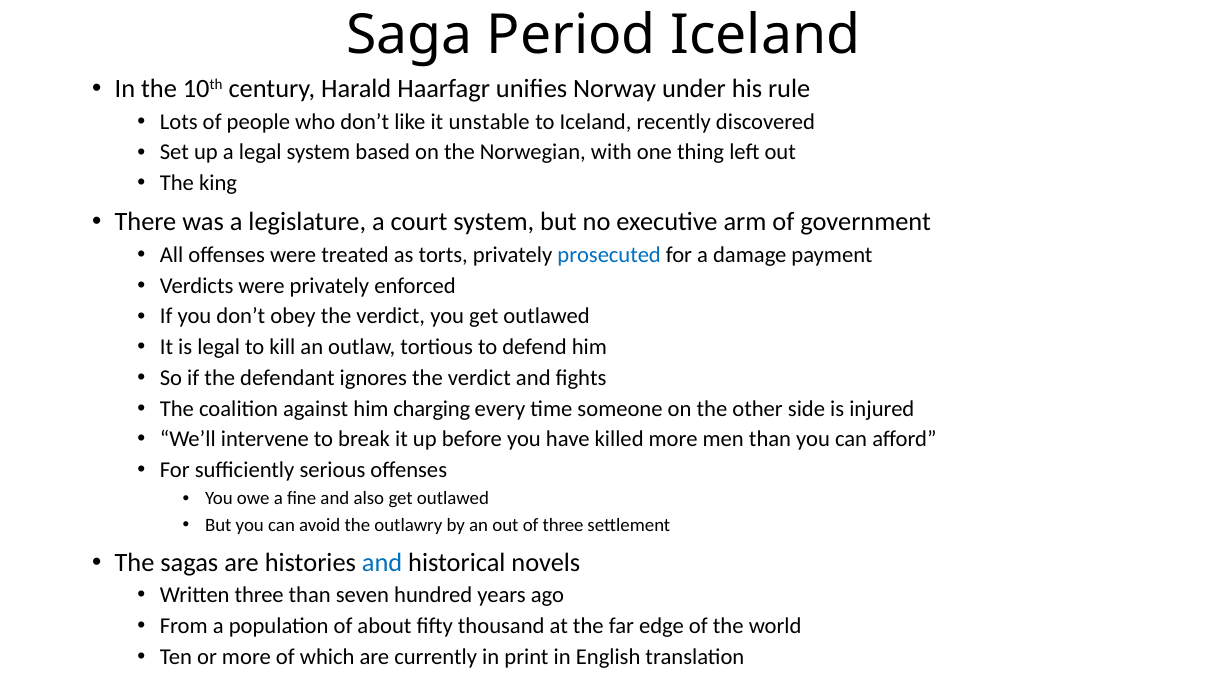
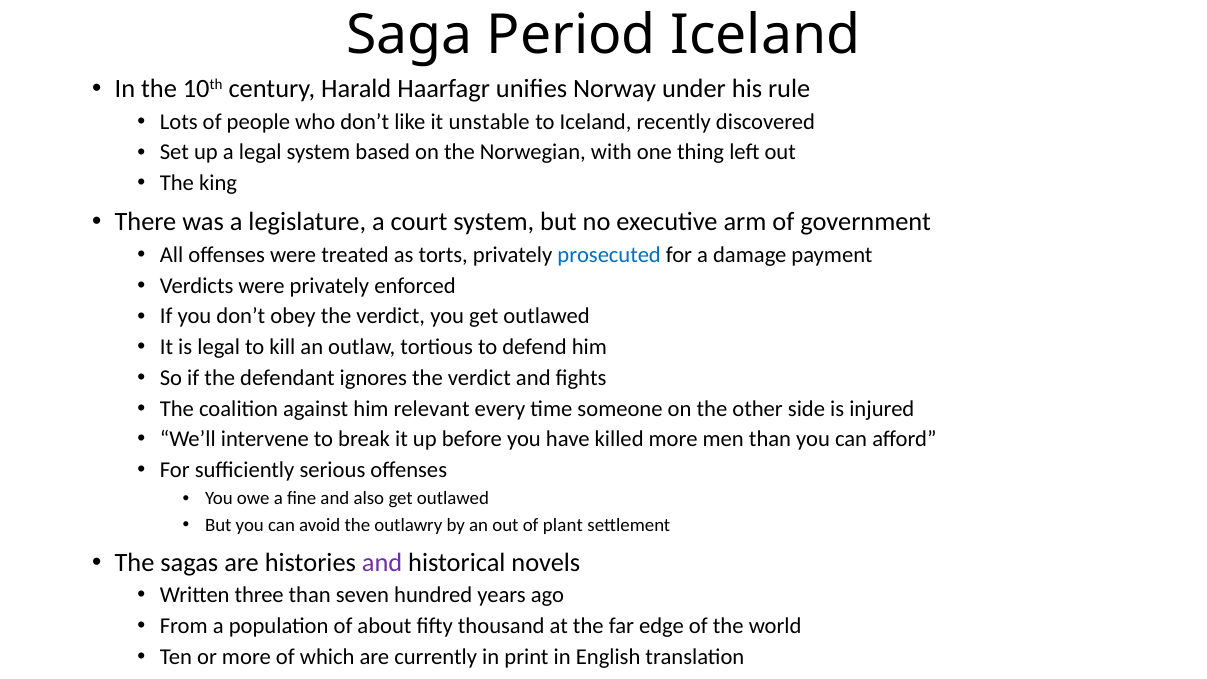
charging: charging -> relevant (432, 409)
of three: three -> plant (563, 525)
and colour: blue -> purple (382, 562)
